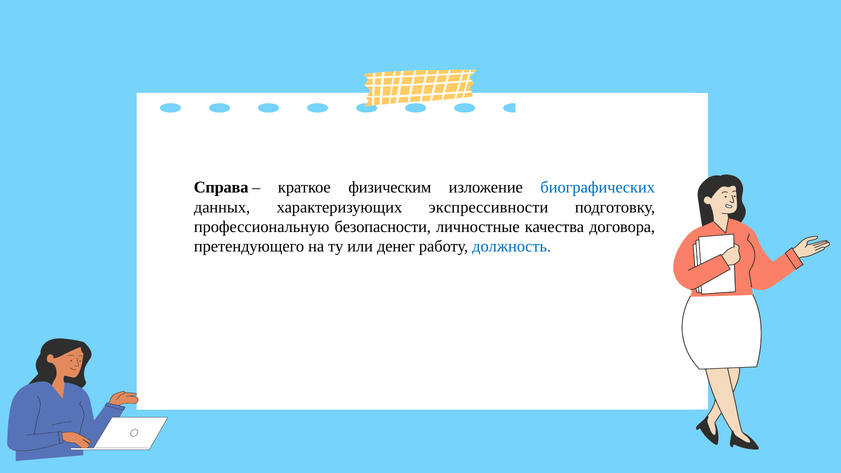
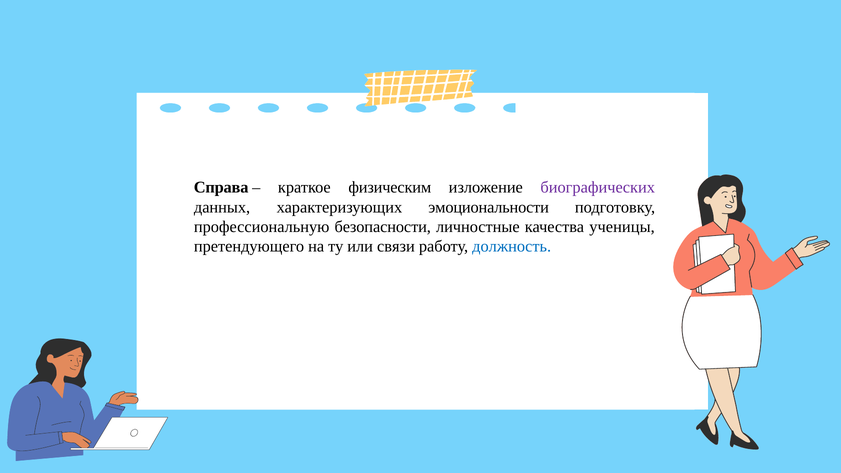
биографических colour: blue -> purple (598, 188)
экспрессивности: экспрессивности -> эмоциональности (489, 207)
договора: договора -> ученицы (622, 227)
денег: денег -> связи (396, 246)
